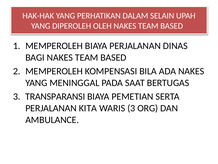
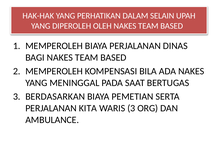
TRANSPARANSI: TRANSPARANSI -> BERDASARKAN (55, 96)
